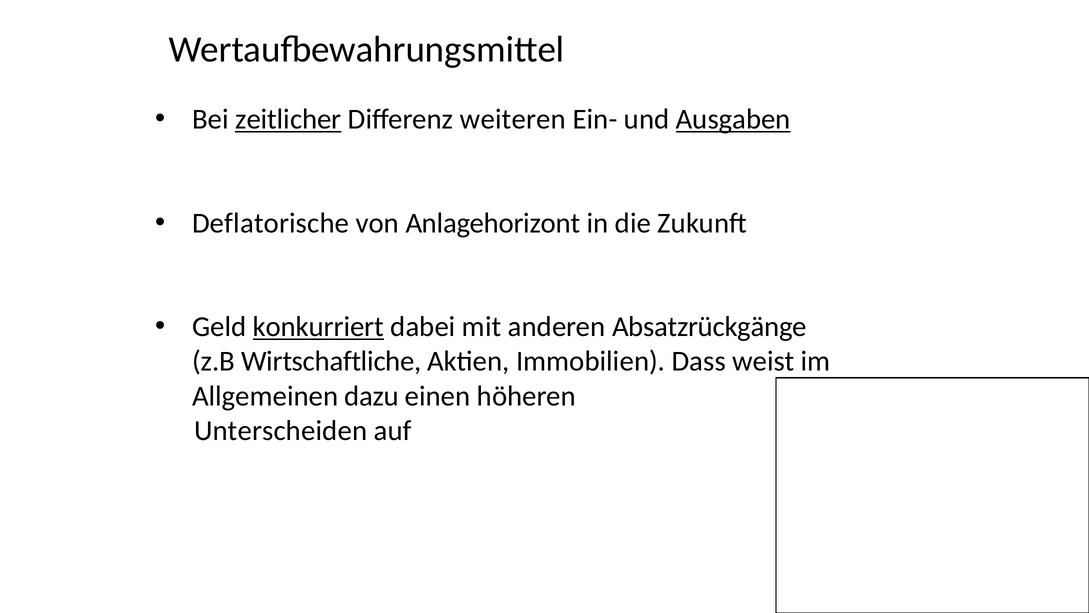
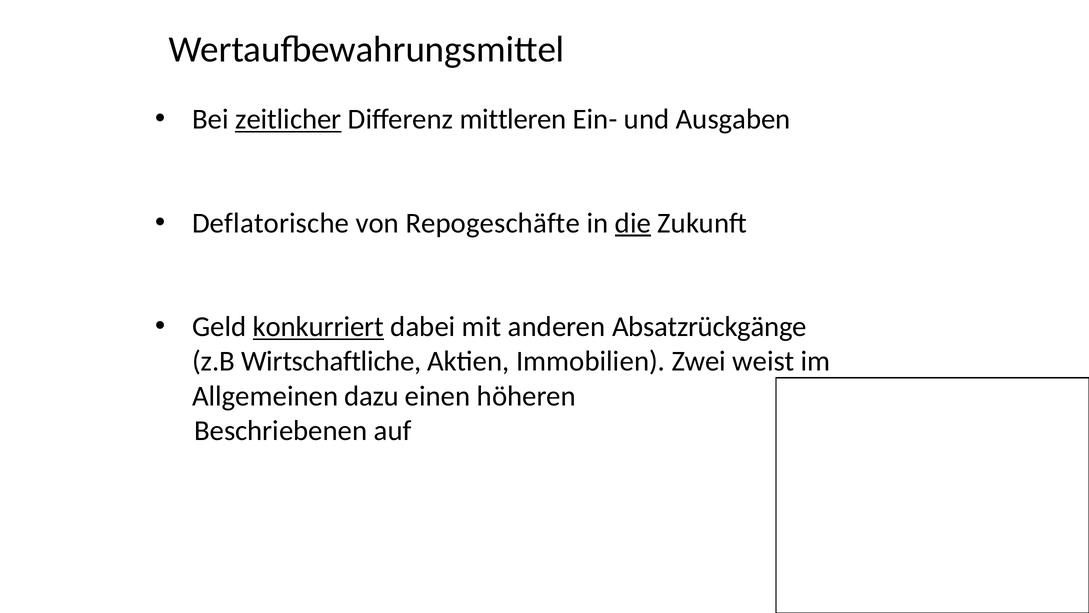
weiteren: weiteren -> mittleren (513, 119)
Ausgaben underline: present -> none (733, 119)
Anlagehorizont: Anlagehorizont -> Repogeschäfte (493, 223)
die underline: none -> present (633, 223)
Dass: Dass -> Zwei (699, 361)
Unterscheiden: Unterscheiden -> Beschriebenen (281, 430)
